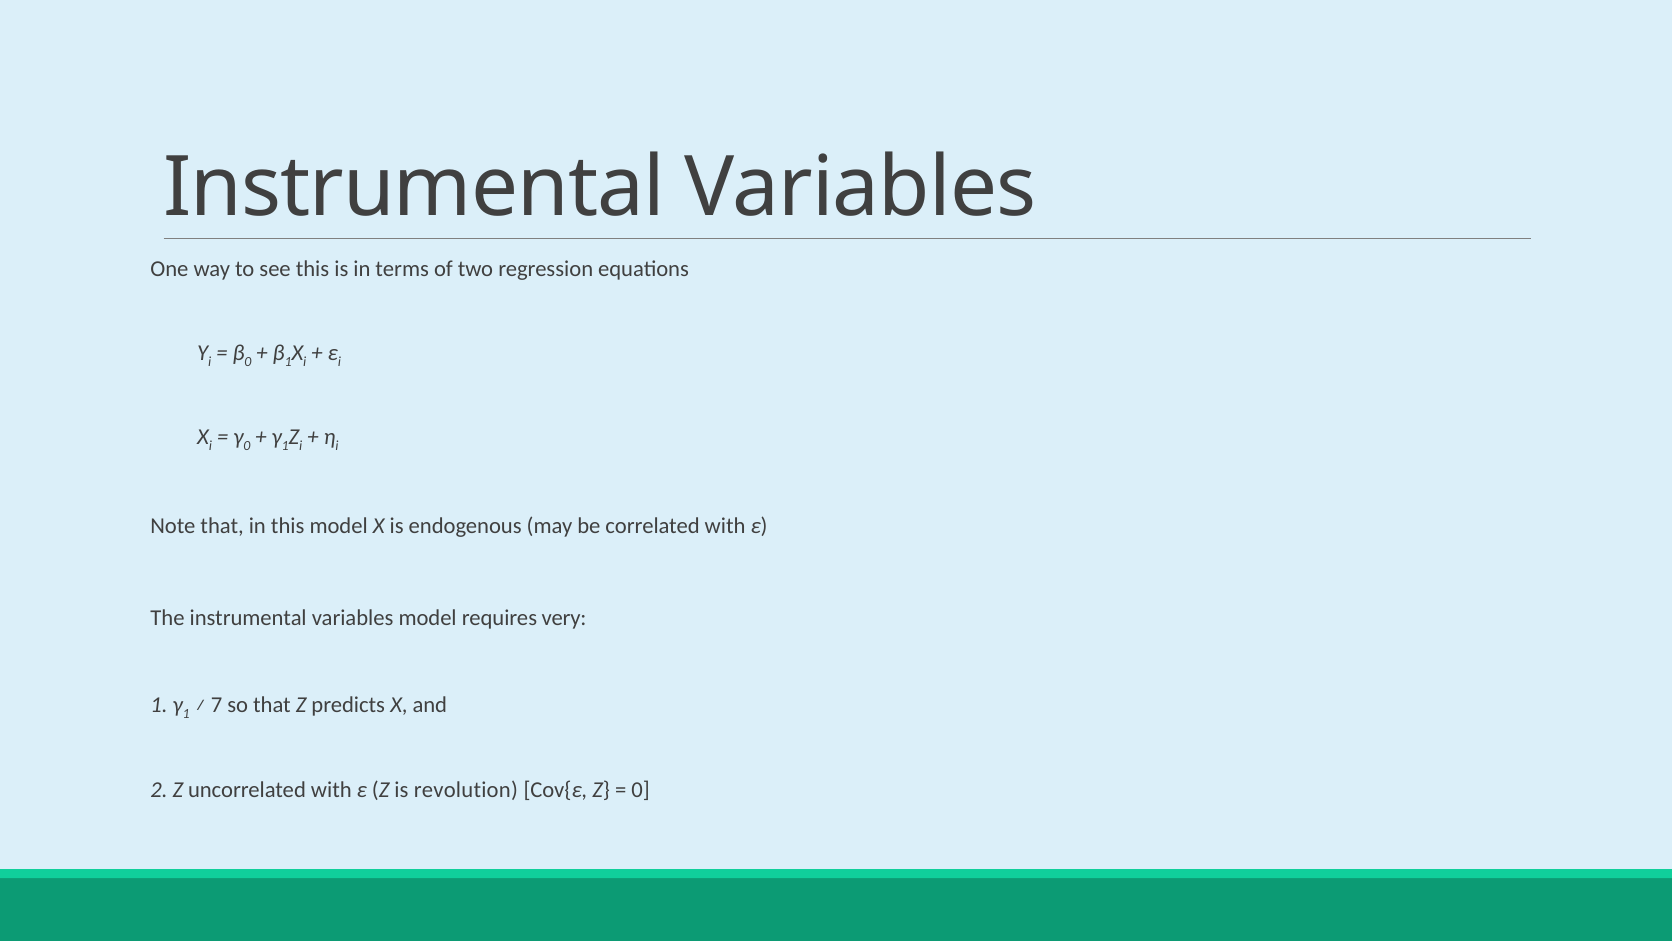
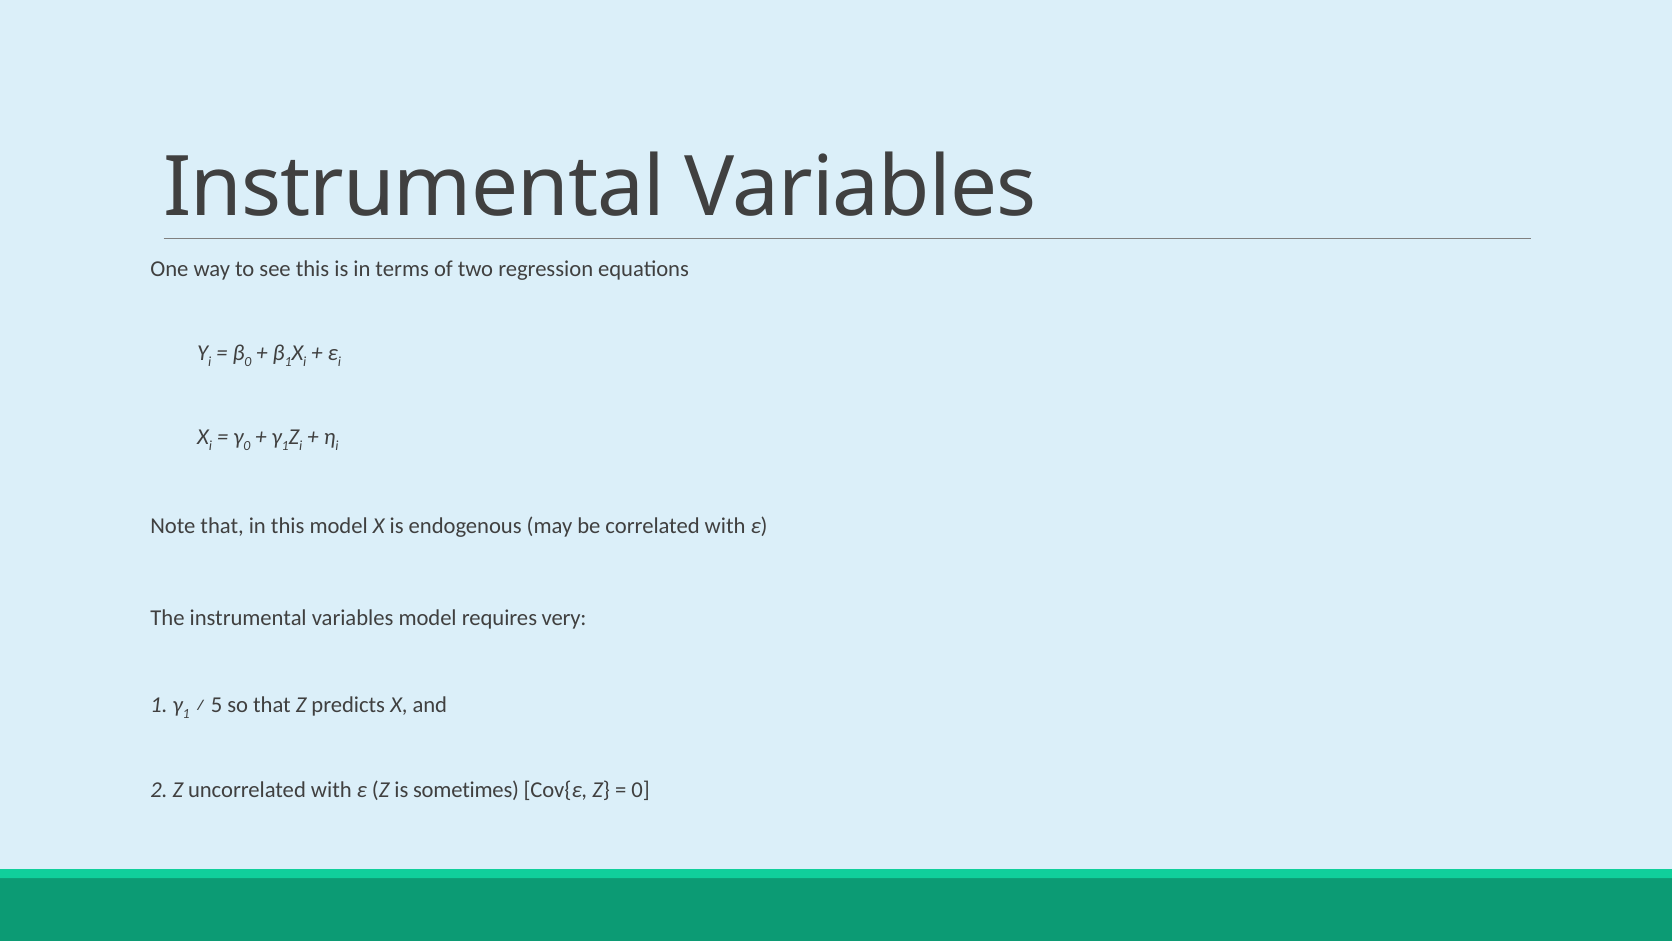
7: 7 -> 5 (217, 705)
revolution: revolution -> sometimes (466, 789)
